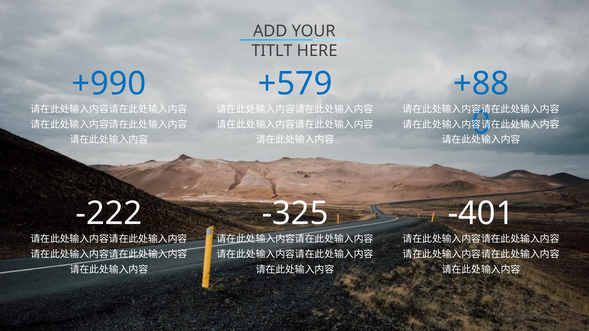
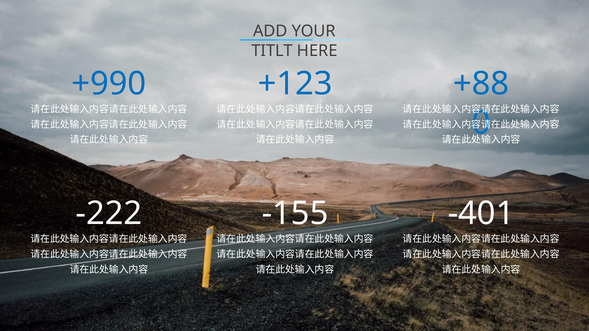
+579: +579 -> +123 (295, 84)
-325: -325 -> -155 (295, 214)
